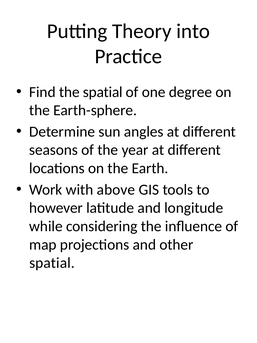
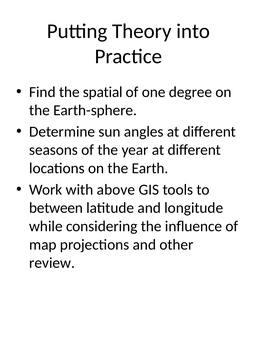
however: however -> between (56, 208)
spatial: spatial -> review (52, 263)
